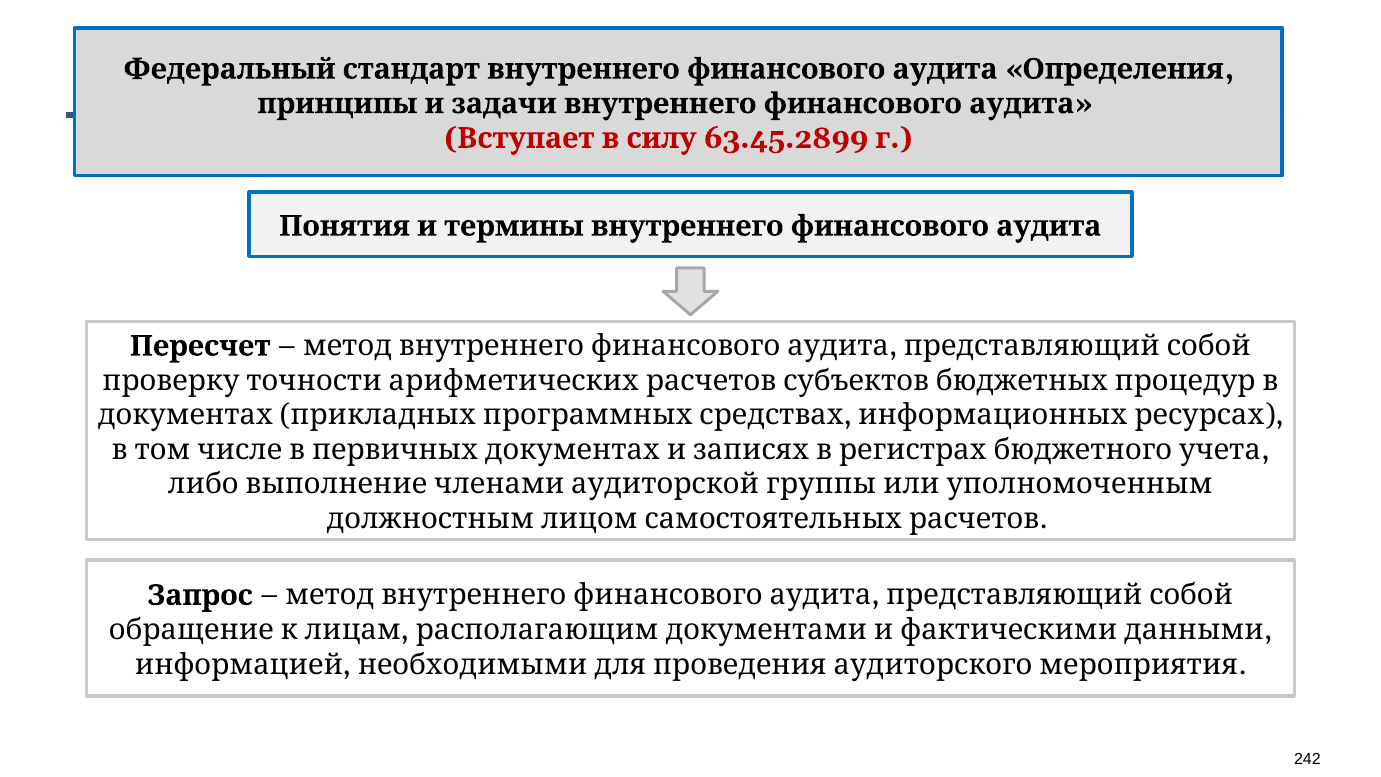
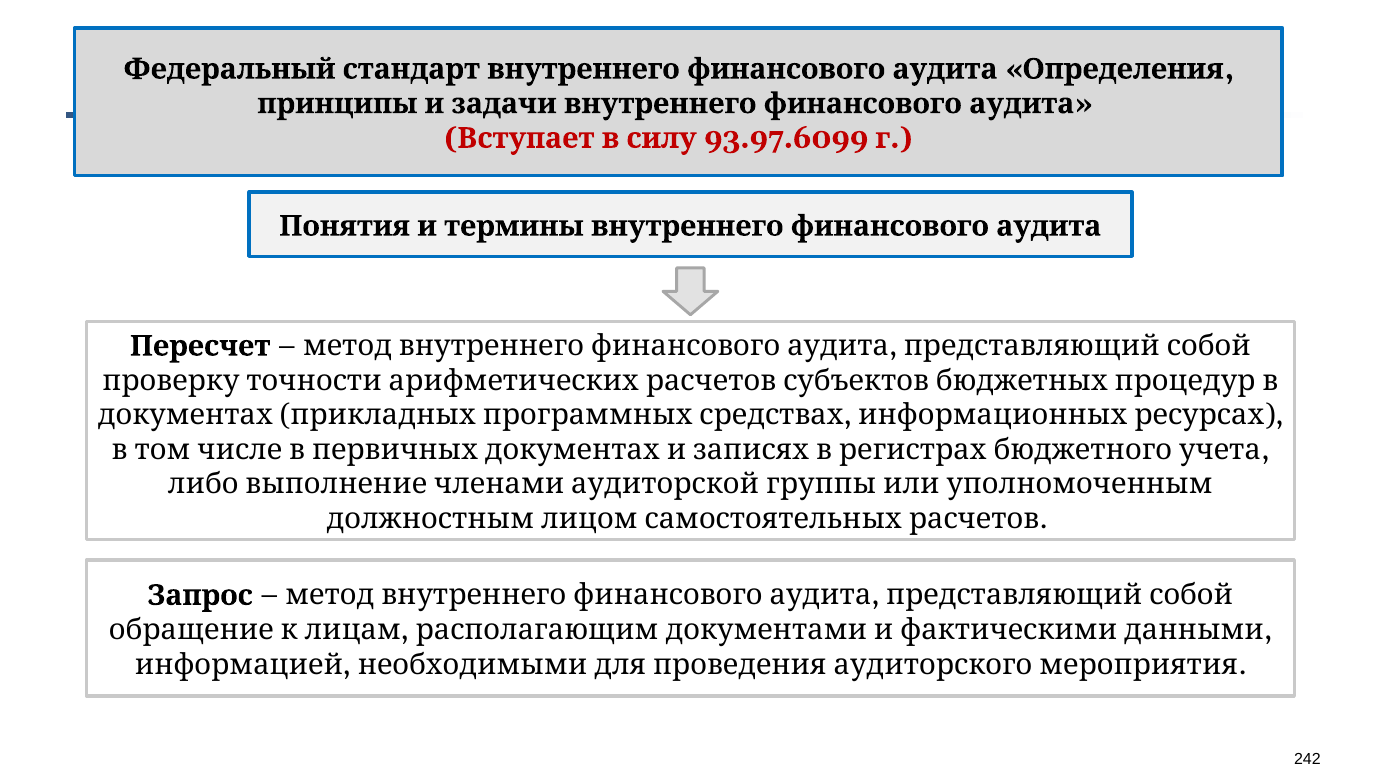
63.45.2899: 63.45.2899 -> 93.97.6099 (786, 138)
